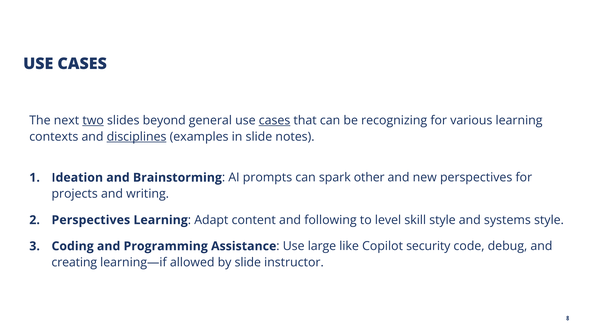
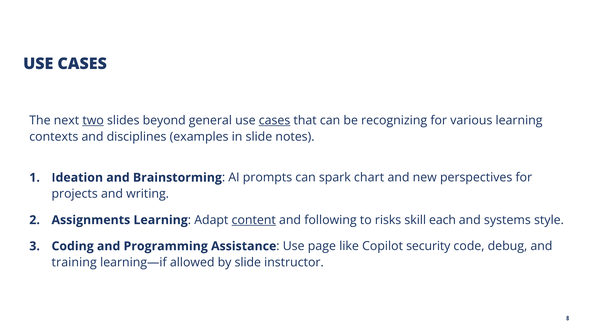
disciplines underline: present -> none (137, 137)
other: other -> chart (369, 178)
Perspectives: Perspectives -> Assignments (91, 220)
content underline: none -> present (254, 220)
level: level -> risks (388, 220)
skill style: style -> each (442, 220)
large: large -> page (322, 246)
creating: creating -> training (74, 262)
